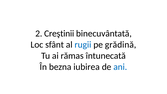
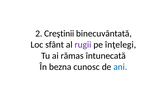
rugii colour: blue -> purple (83, 45)
grădină: grădină -> înţelegi (121, 45)
iubirea: iubirea -> cunosc (87, 67)
